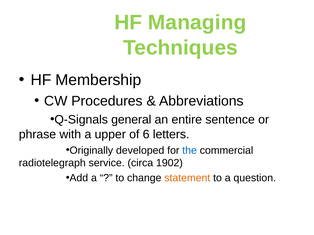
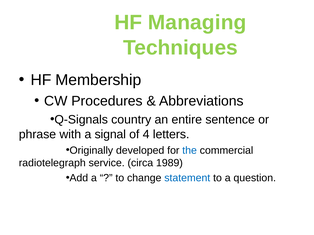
general: general -> country (131, 120)
upper: upper -> signal (110, 135)
6: 6 -> 4 (146, 135)
1902: 1902 -> 1989 (169, 163)
statement colour: orange -> blue (187, 178)
